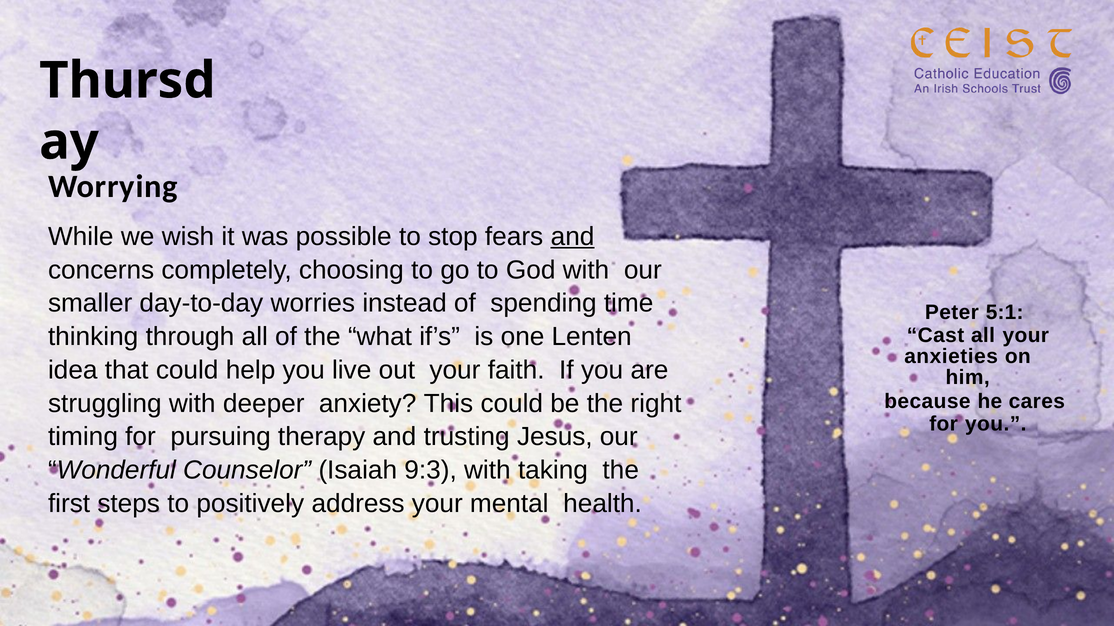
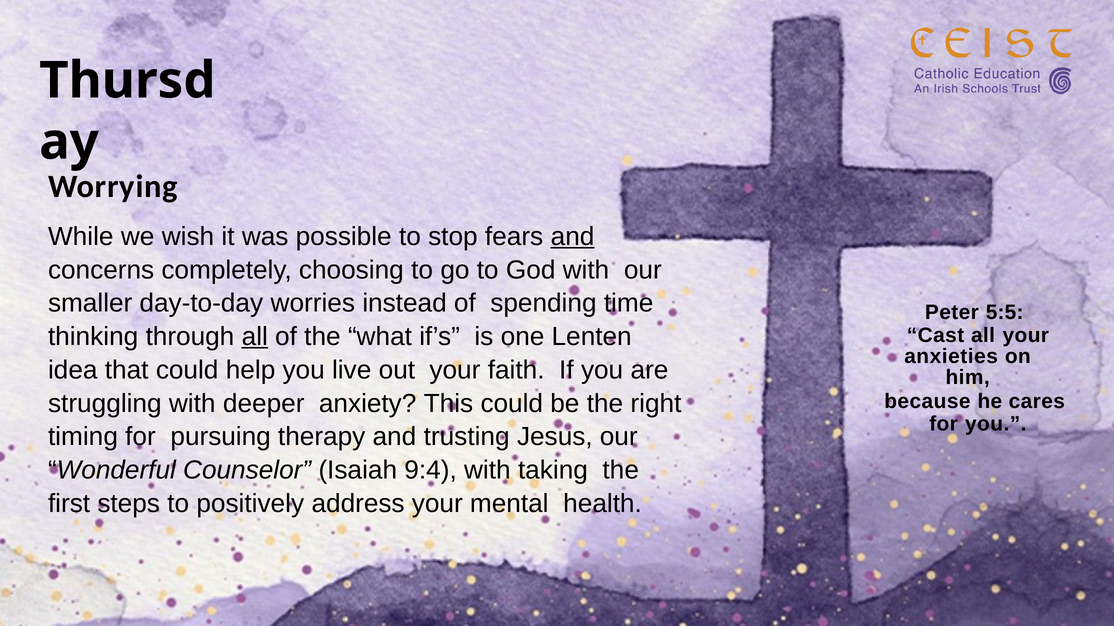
5:1: 5:1 -> 5:5 (1005, 313)
all underline: none -> present (255, 337)
9:3: 9:3 -> 9:4 (431, 471)
